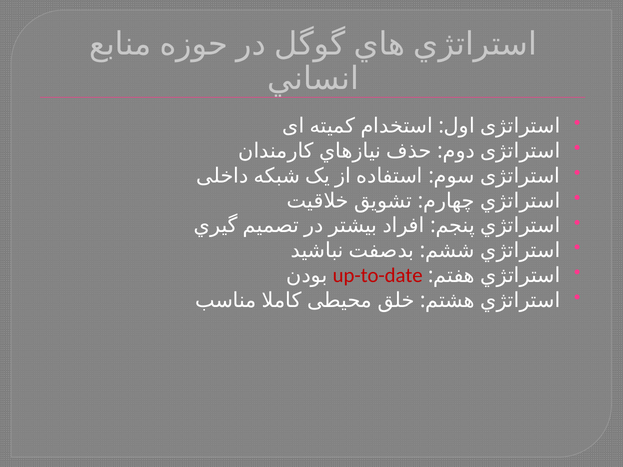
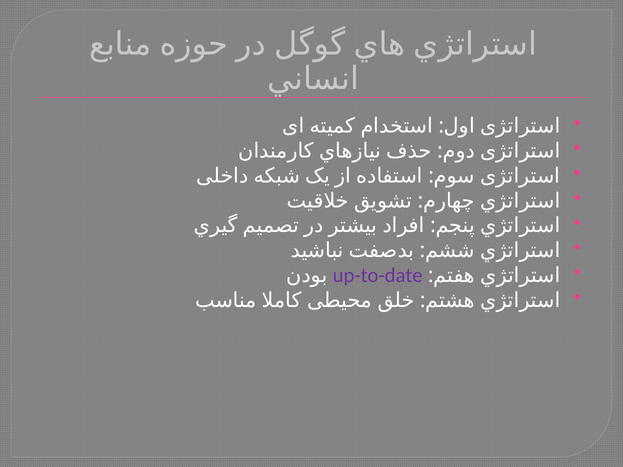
up-to-date colour: red -> purple (378, 276)
